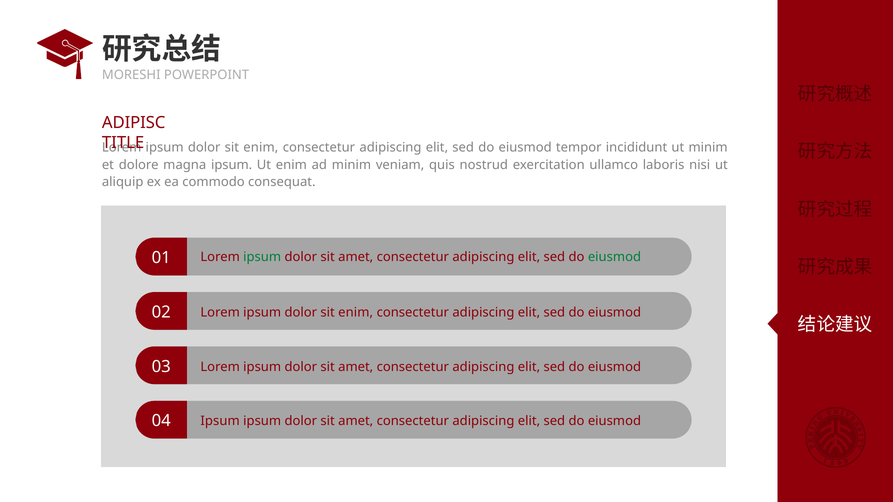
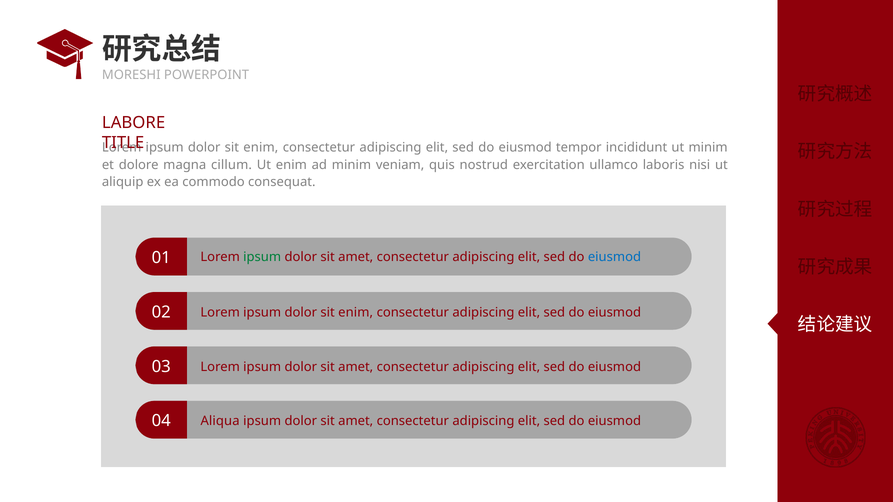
ADIPISC: ADIPISC -> LABORE (134, 123)
magna ipsum: ipsum -> cillum (232, 165)
eiusmod colour: green -> blue (614, 257)
Ipsum: Ipsum -> Aliqua (220, 421)
